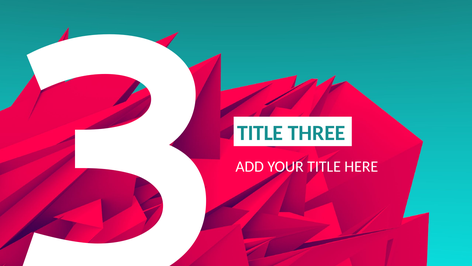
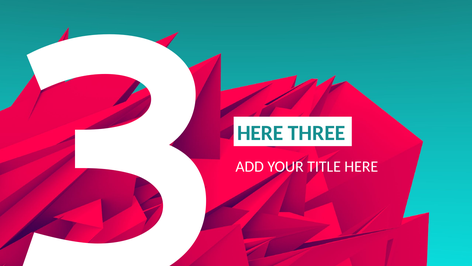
TITLE: TITLE -> HERE (260, 133)
